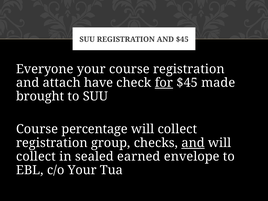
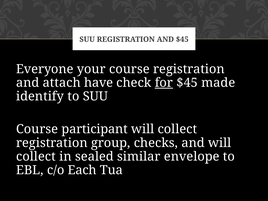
brought: brought -> identify (40, 96)
percentage: percentage -> participant (95, 129)
and underline: present -> none (193, 143)
earned: earned -> similar (139, 157)
c/o Your: Your -> Each (82, 170)
